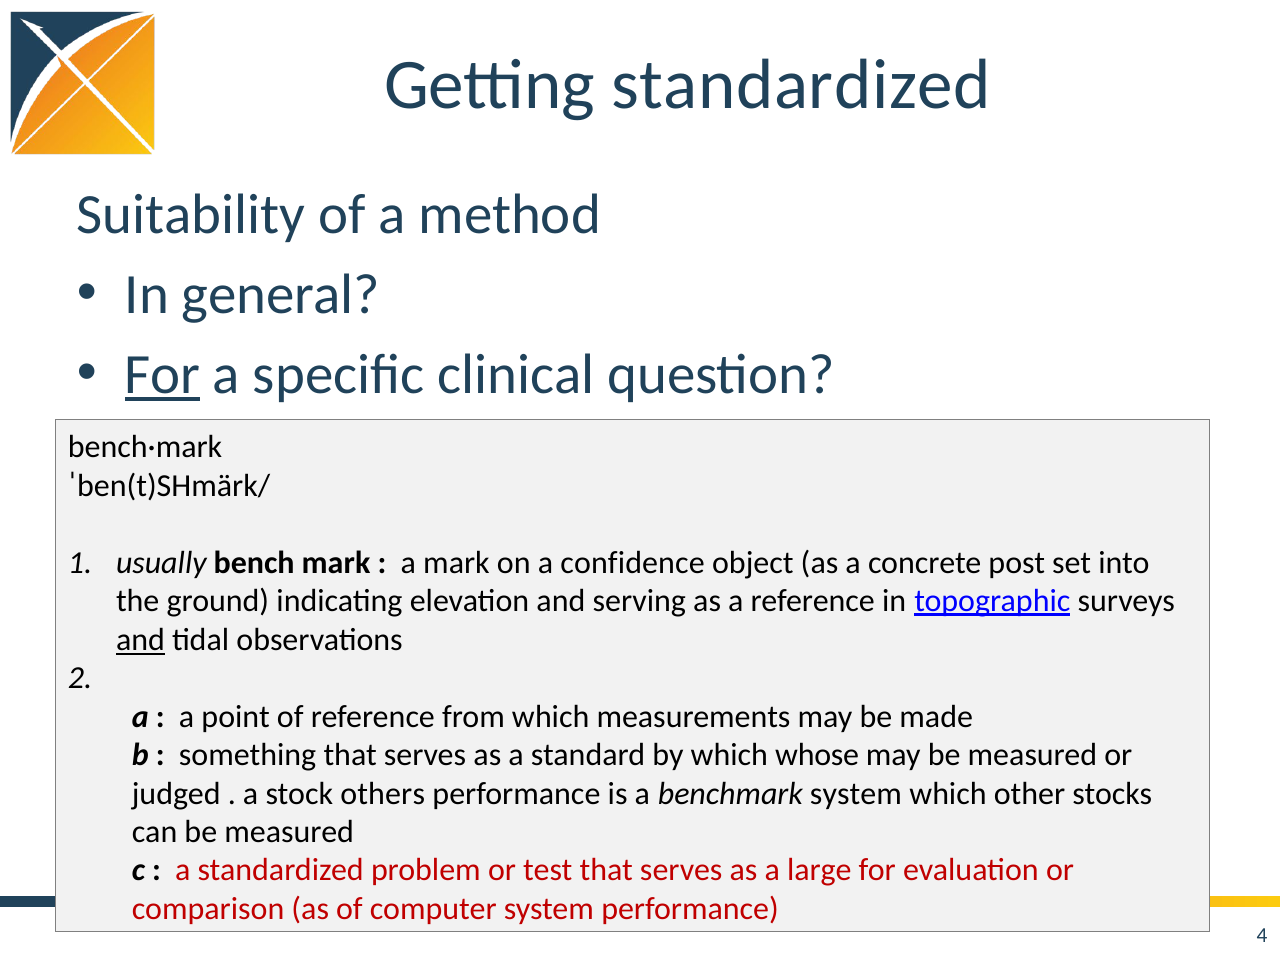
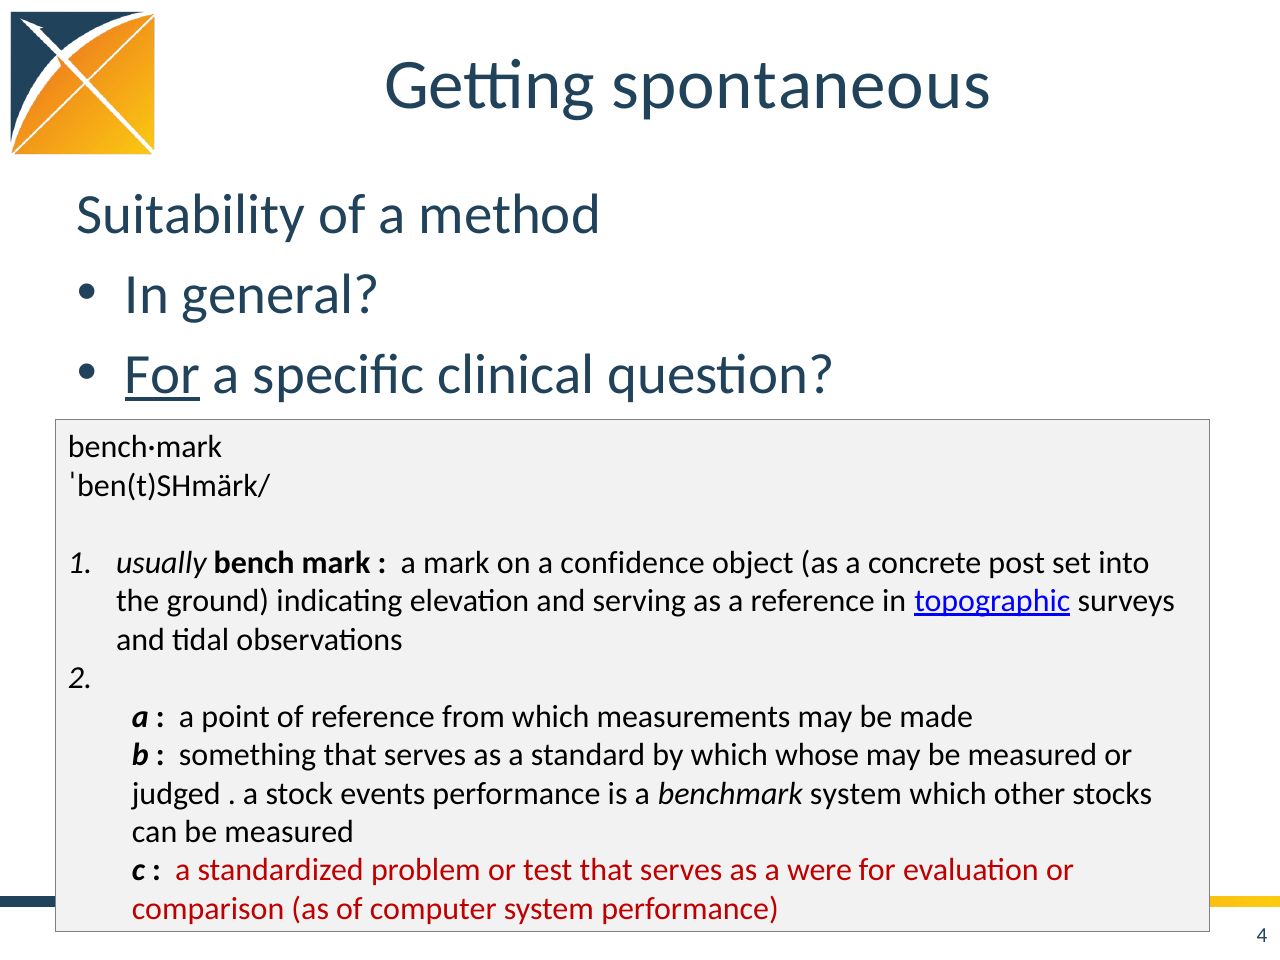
Getting standardized: standardized -> spontaneous (801, 85)
and underline: present -> none (140, 640)
others: others -> events (383, 794)
large: large -> were (820, 870)
